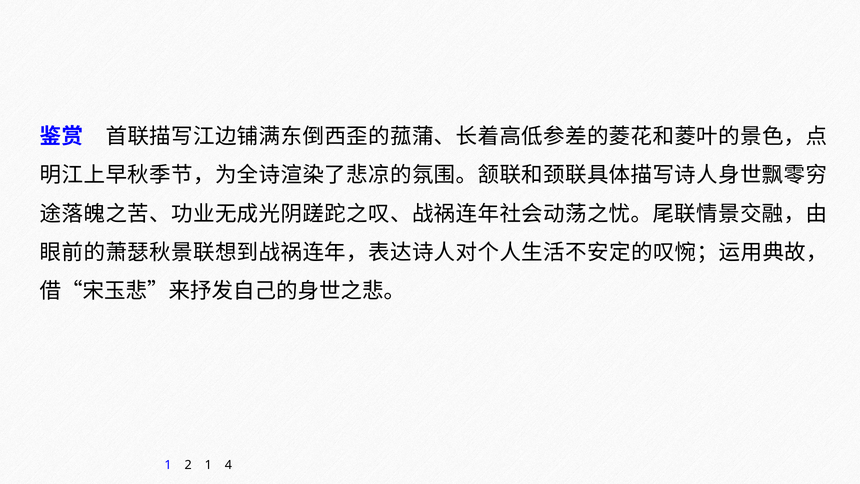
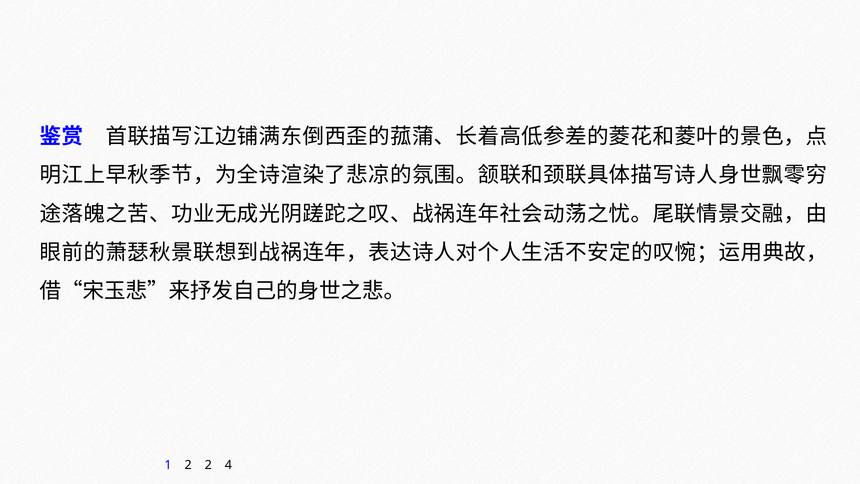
2 1: 1 -> 2 (208, 465)
